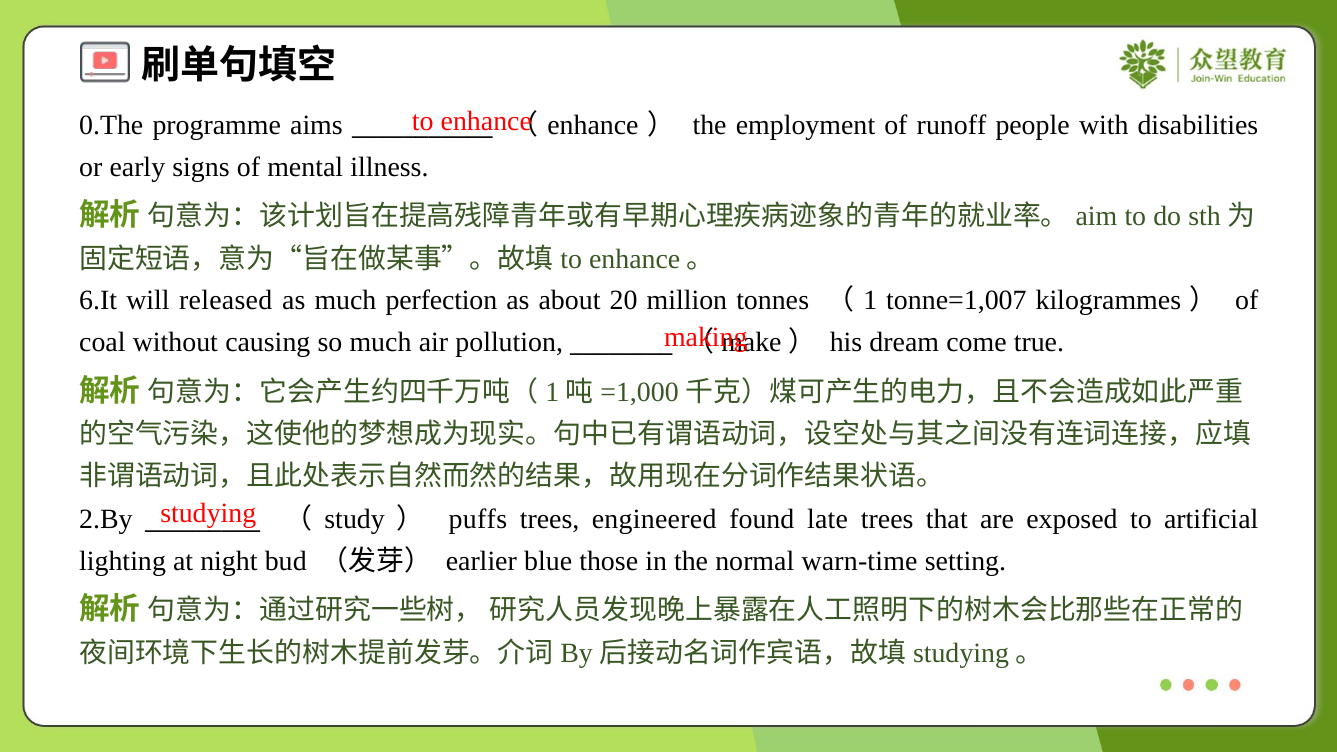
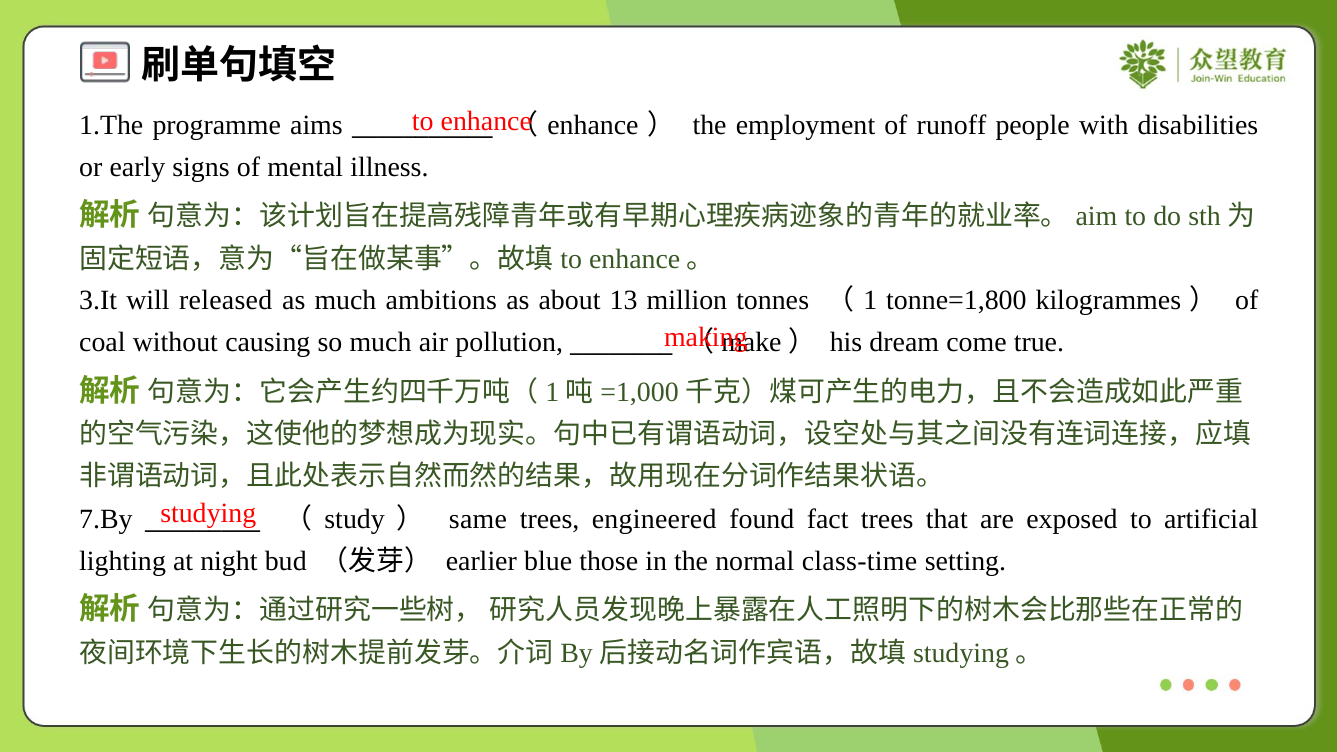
0.The: 0.The -> 1.The (111, 125)
6.It: 6.It -> 3.It (98, 301)
perfection: perfection -> ambitions (441, 301)
20: 20 -> 13 (624, 301)
tonne=1,007: tonne=1,007 -> tonne=1,800 (956, 301)
2.By: 2.By -> 7.By (106, 519)
puffs: puffs -> same (478, 519)
late: late -> fact (828, 519)
warn-time: warn-time -> class-time (859, 561)
